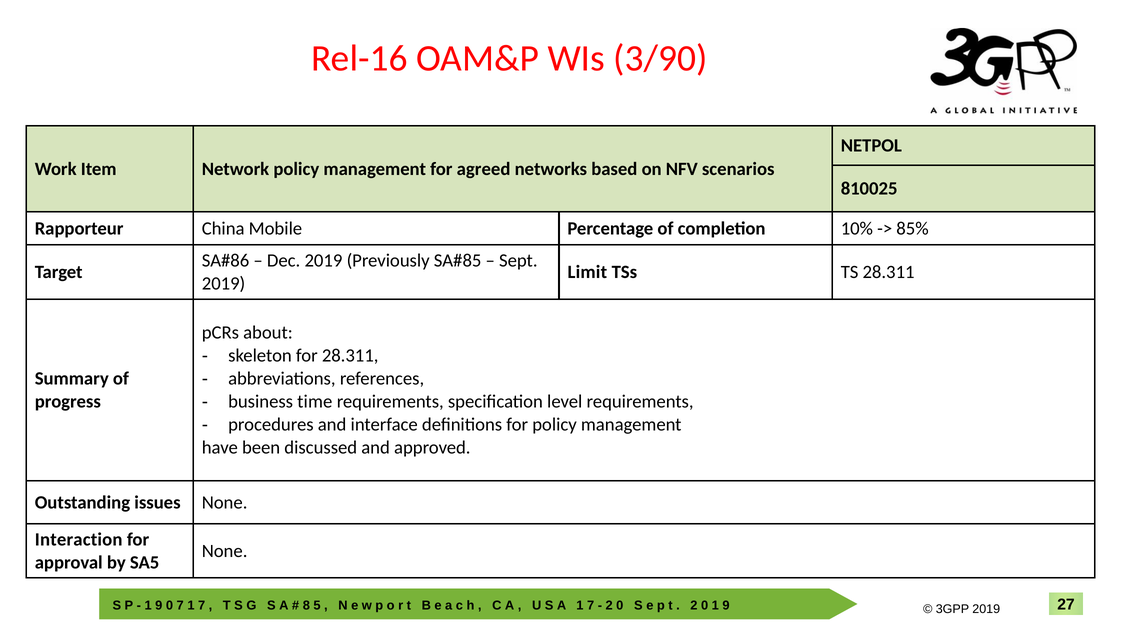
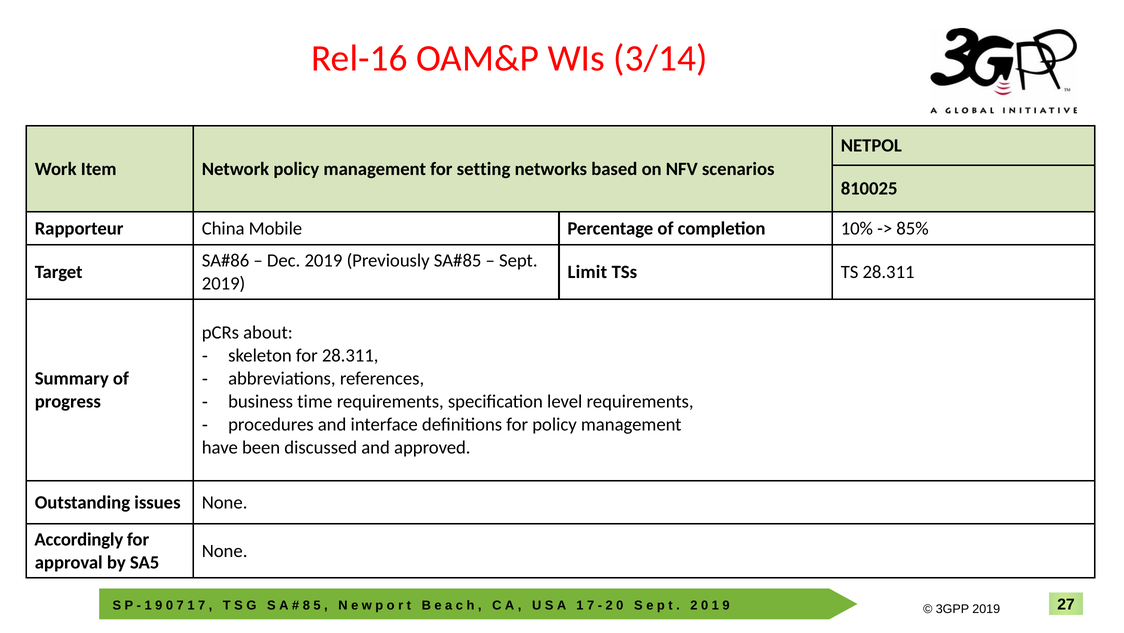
3/90: 3/90 -> 3/14 (661, 58)
agreed: agreed -> setting (484, 169)
Interaction: Interaction -> Accordingly (79, 539)
